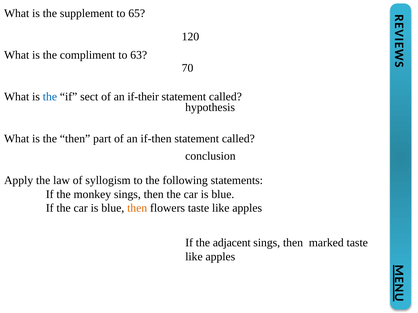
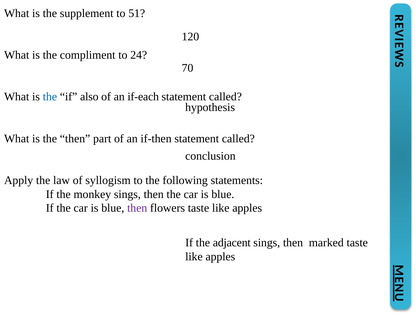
65: 65 -> 51 (137, 13)
63: 63 -> 24 (139, 55)
sect: sect -> also (89, 97)
if-their: if-their -> if-each (143, 97)
then colour: orange -> purple (137, 208)
